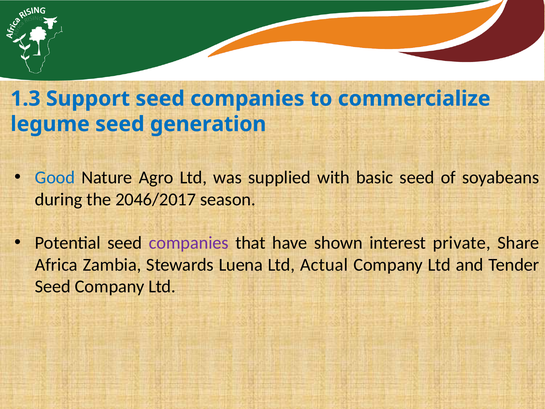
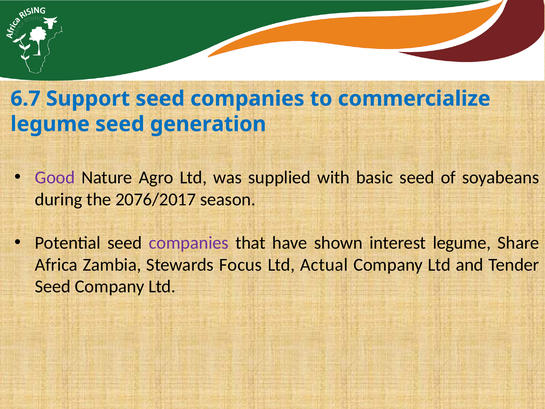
1.3: 1.3 -> 6.7 (25, 99)
Good colour: blue -> purple (55, 177)
2046/2017: 2046/2017 -> 2076/2017 (156, 199)
interest private: private -> legume (462, 243)
Luena: Luena -> Focus (241, 265)
